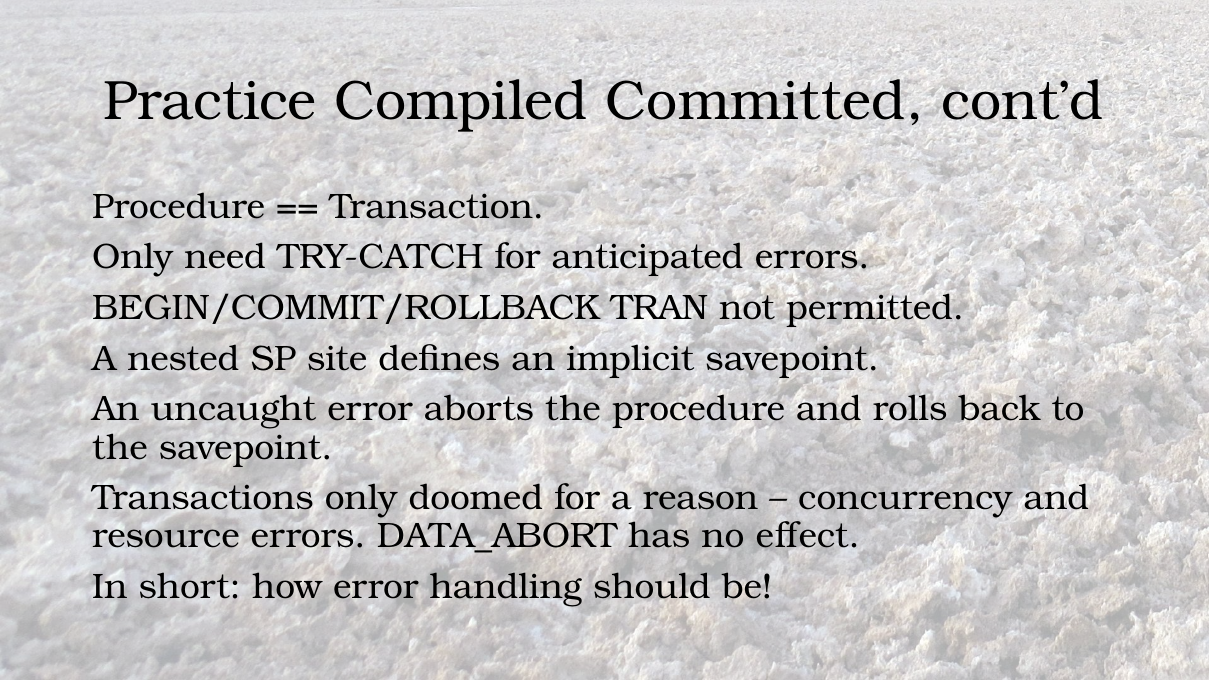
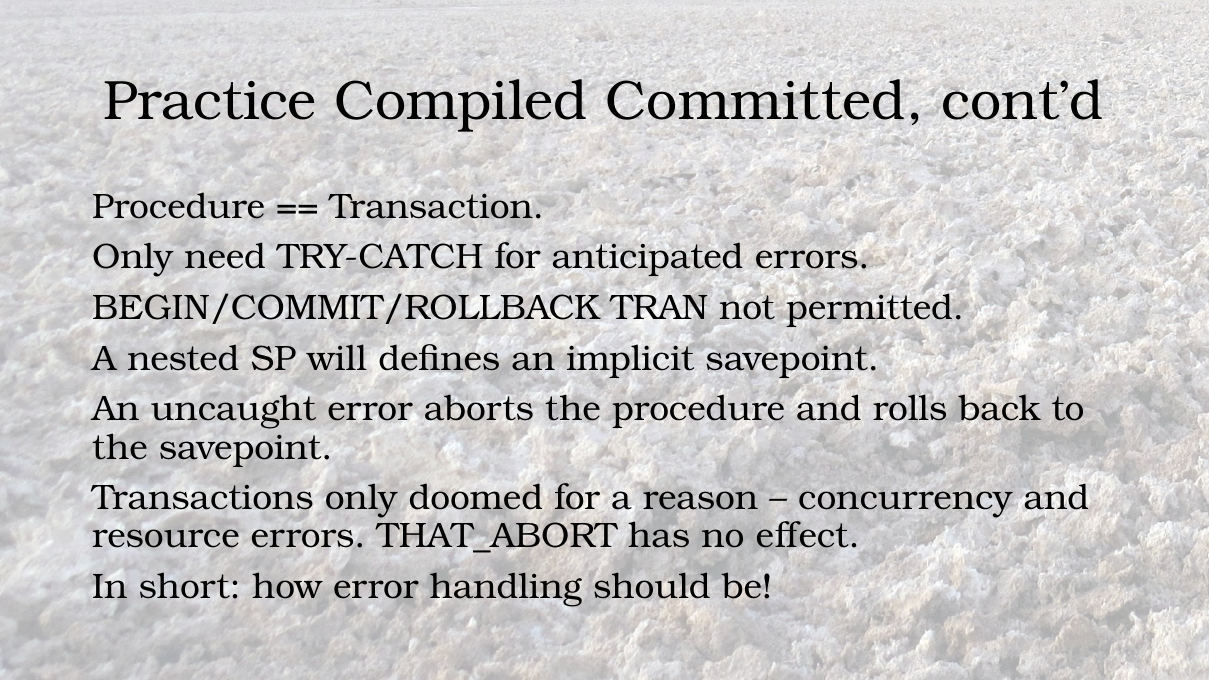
site: site -> will (337, 359)
DATA_ABORT: DATA_ABORT -> THAT_ABORT (497, 536)
